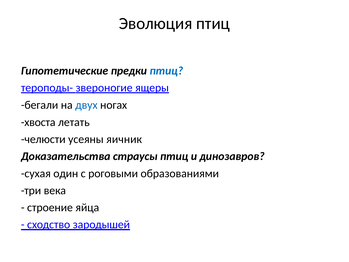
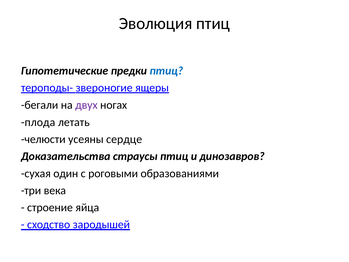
двух colour: blue -> purple (86, 105)
хвоста: хвоста -> плода (38, 122)
яичник: яичник -> сердце (124, 139)
